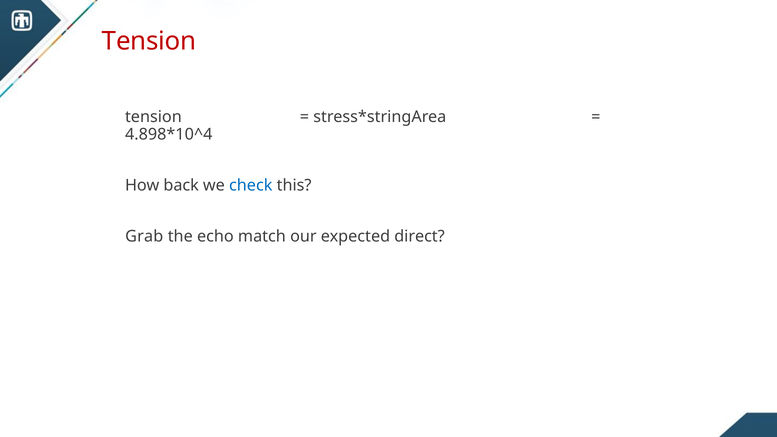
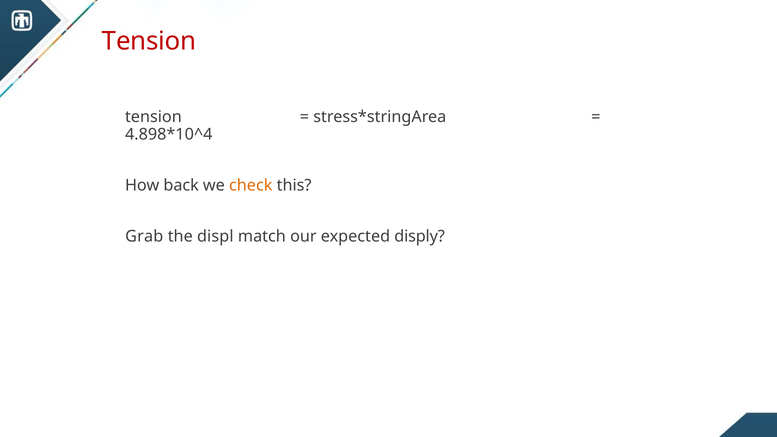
check colour: blue -> orange (251, 185)
echo: echo -> displ (215, 237)
direct: direct -> disply (420, 237)
